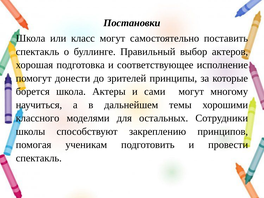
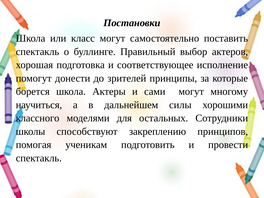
темы: темы -> силы (180, 105)
